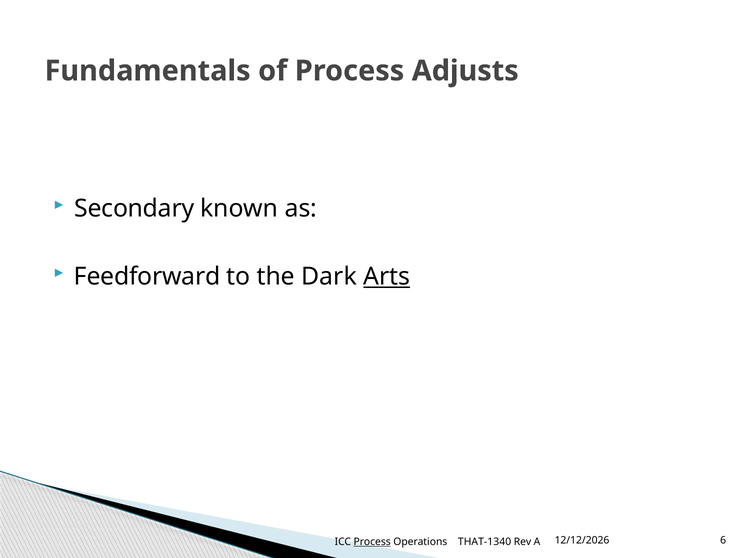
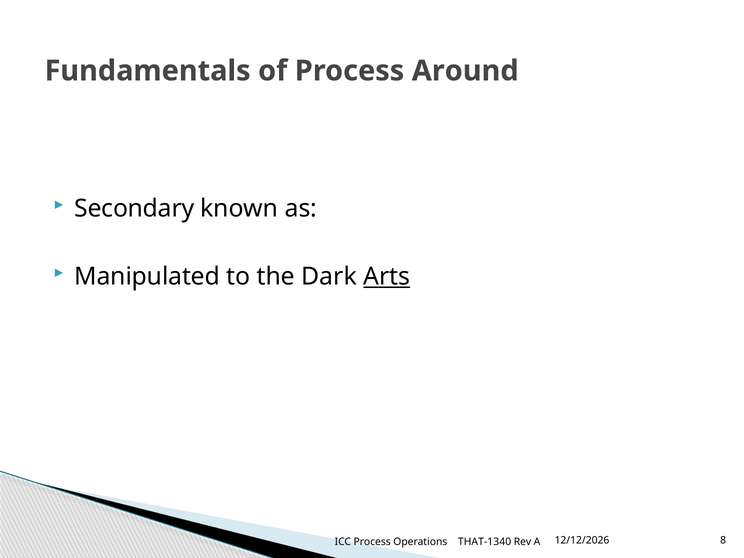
Adjusts: Adjusts -> Around (465, 71)
Feedforward: Feedforward -> Manipulated (147, 276)
6: 6 -> 8 (723, 540)
Process underline: present -> none (372, 542)
